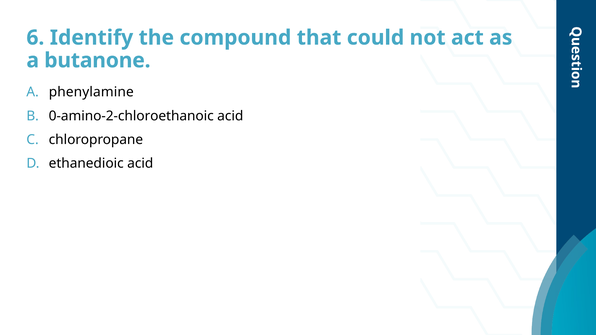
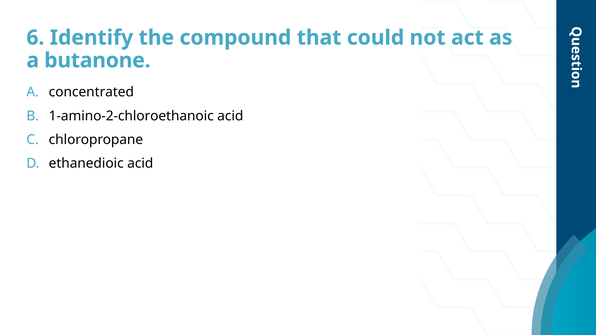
phenylamine: phenylamine -> concentrated (91, 92)
0-amino-2-chloroethanoic: 0-amino-2-chloroethanoic -> 1-amino-2-chloroethanoic (131, 116)
